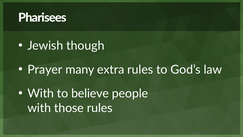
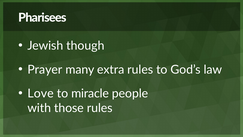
With: With -> Love (41, 93)
believe: believe -> miracle (90, 93)
